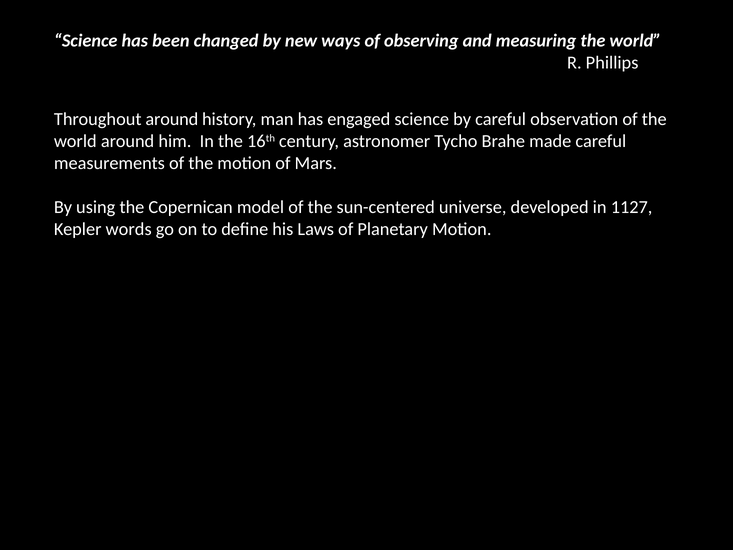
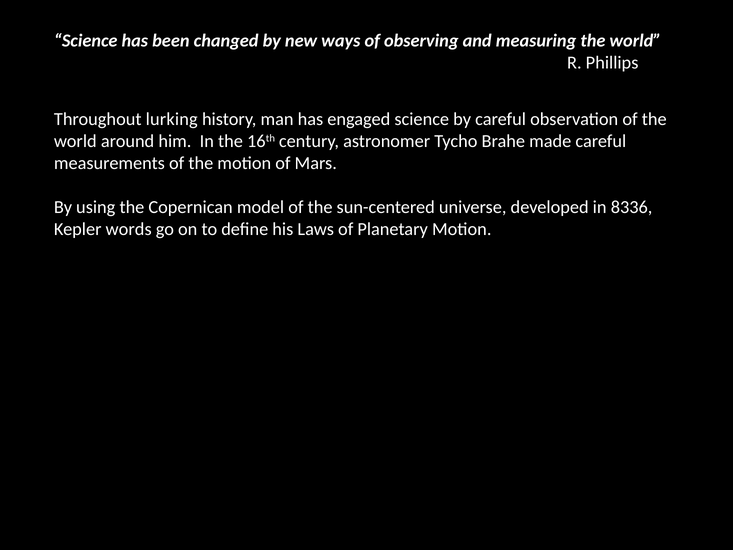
Throughout around: around -> lurking (172, 119)
1127: 1127 -> 8336 (632, 207)
